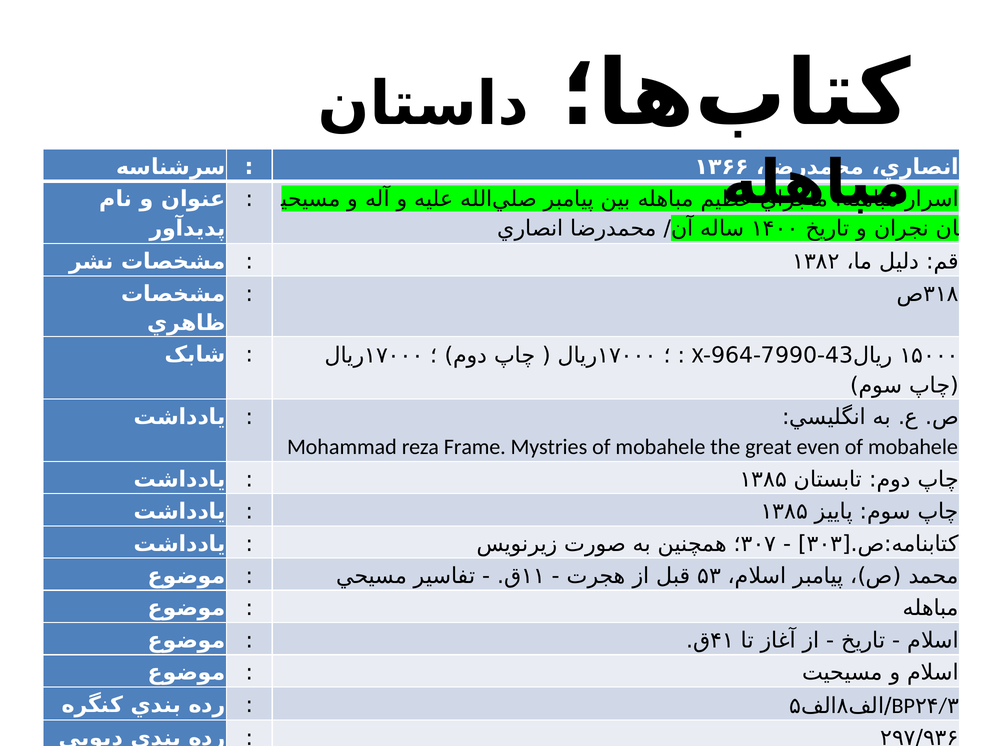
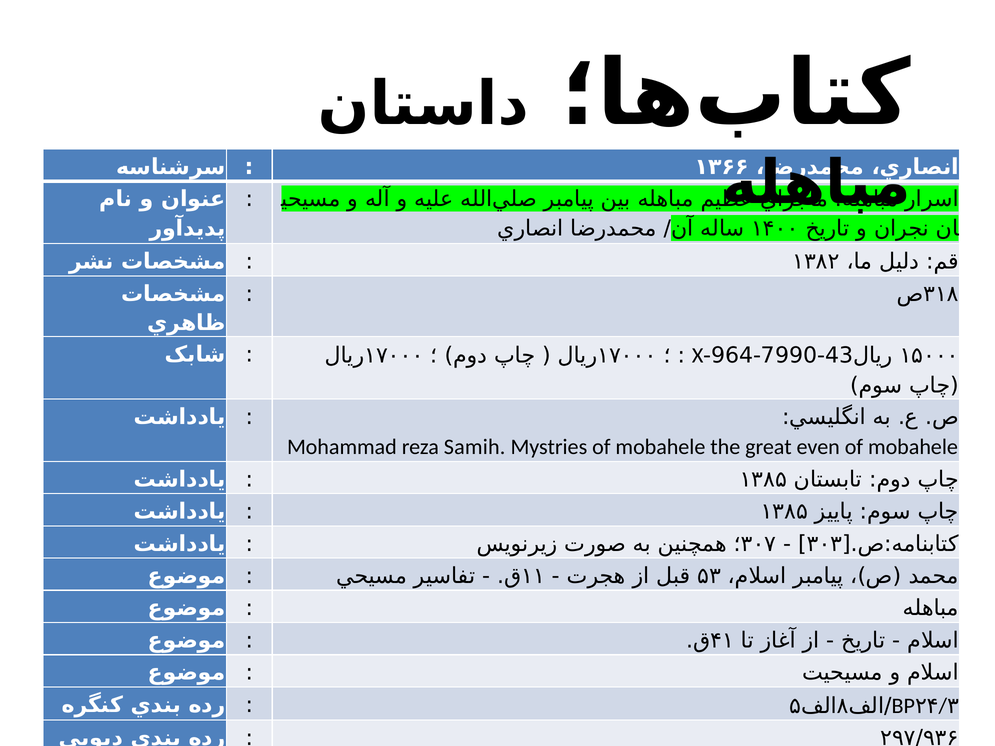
Frame: Frame -> Samih (475, 447)
